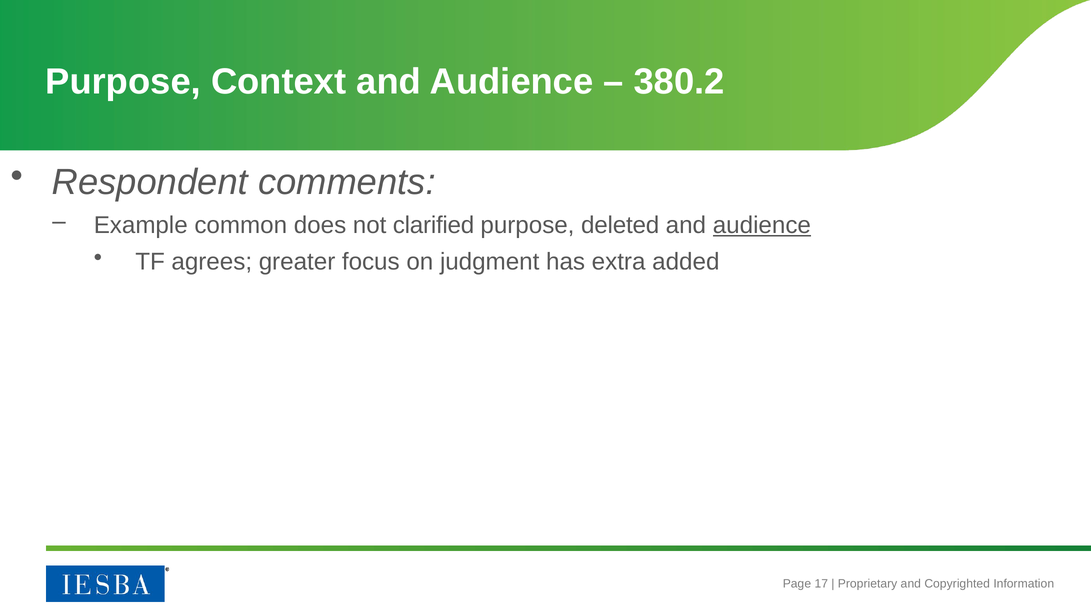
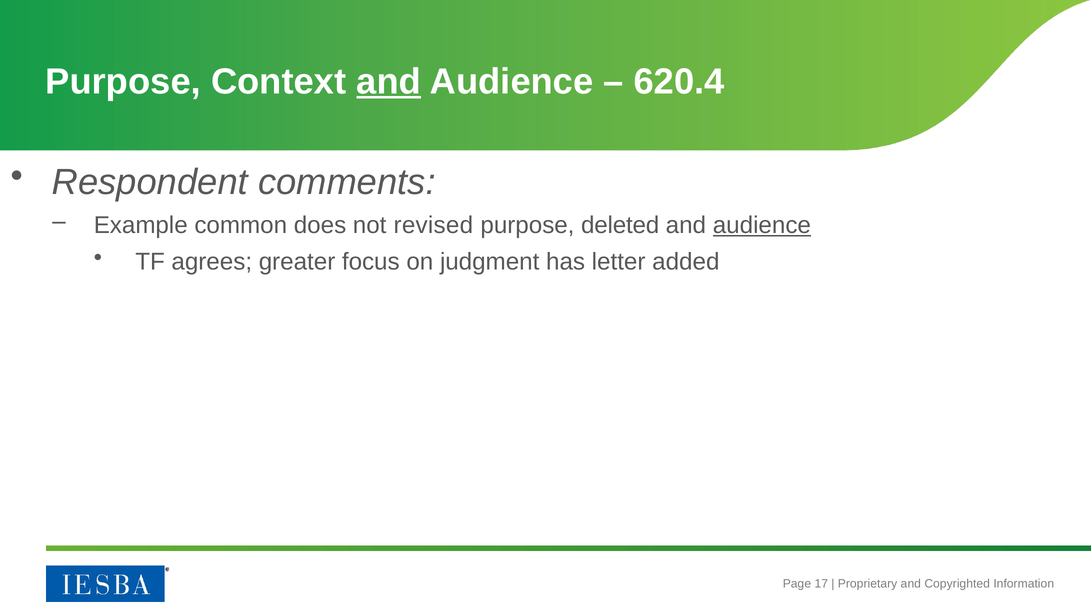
and underline: none -> present (389, 82)
380.2: 380.2 -> 620.4 (679, 82)
clarified: clarified -> revised (433, 225)
extra: extra -> letter (619, 262)
